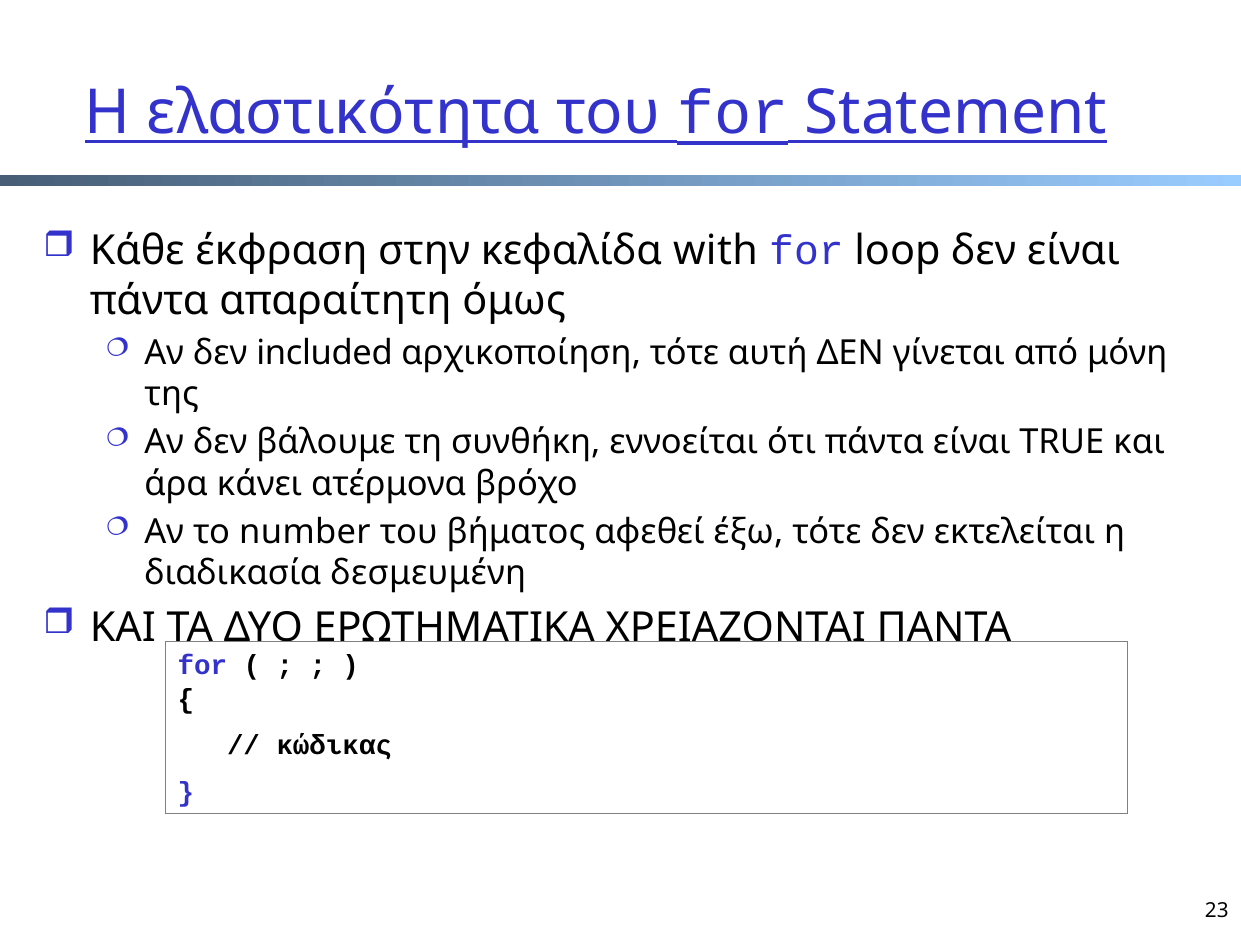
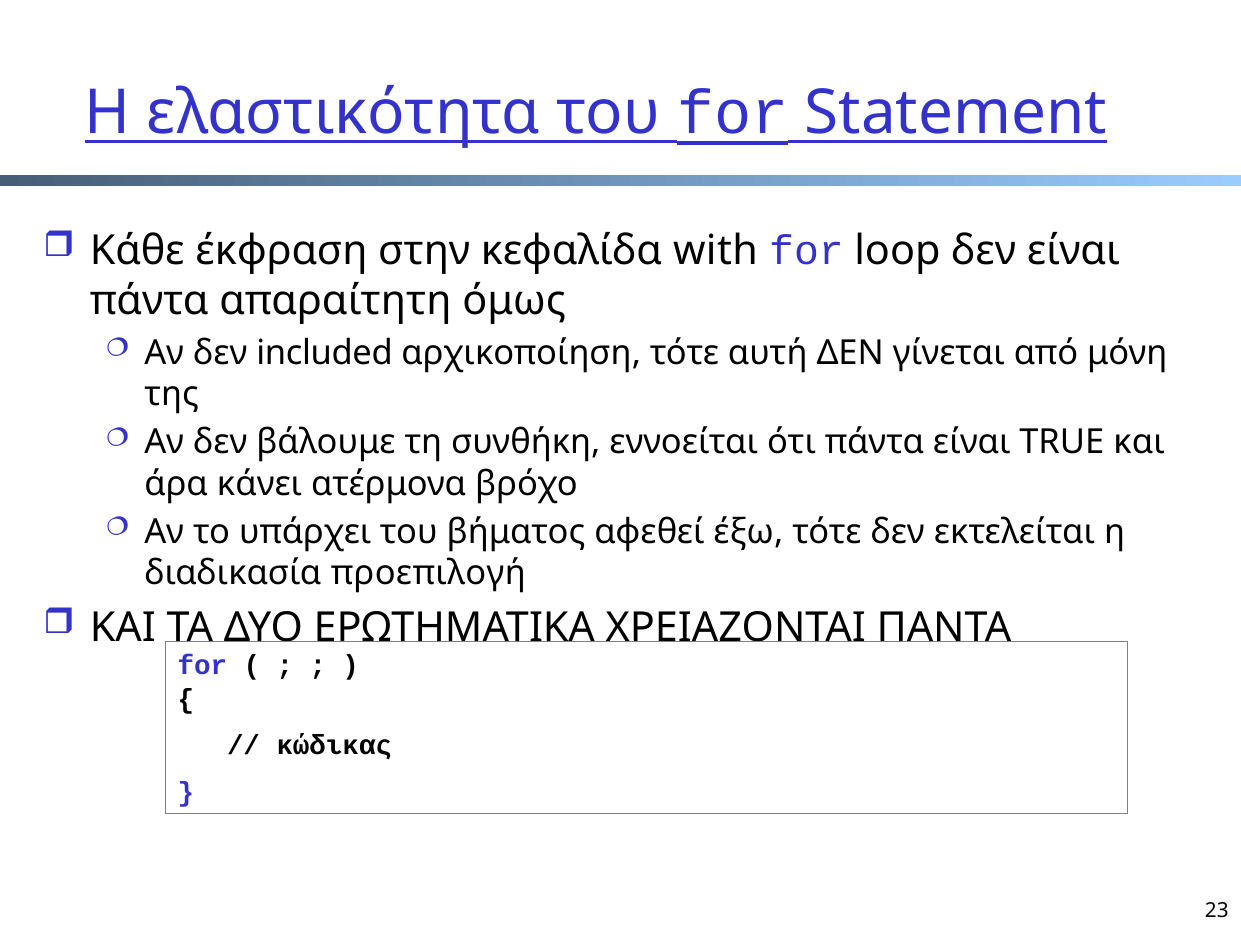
number: number -> υπάρχει (305, 532)
δεσμευμένη: δεσμευμένη -> προεπιλογή (428, 573)
